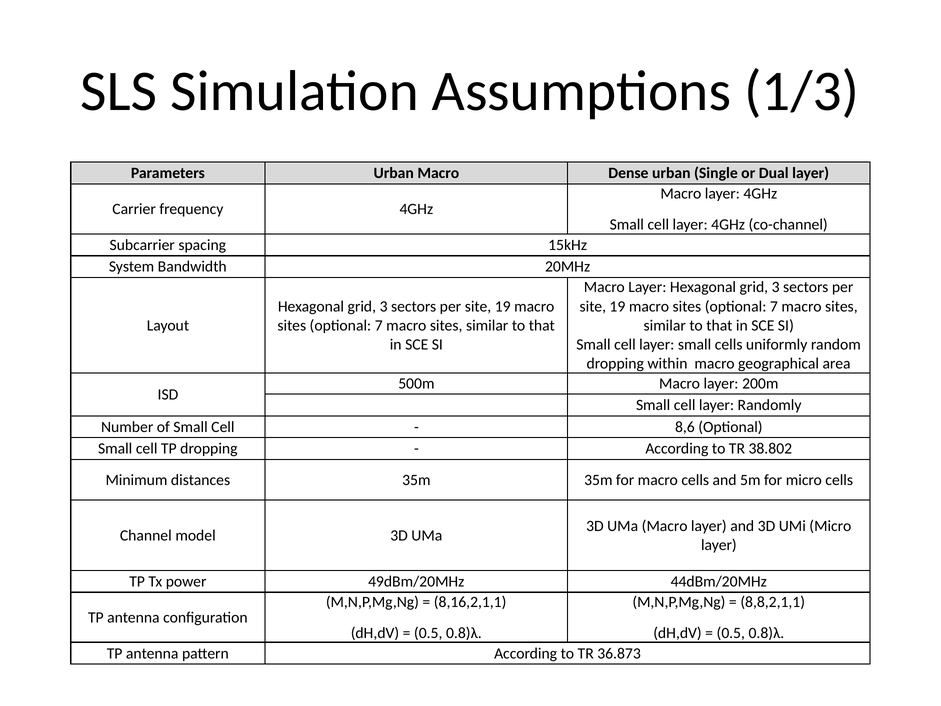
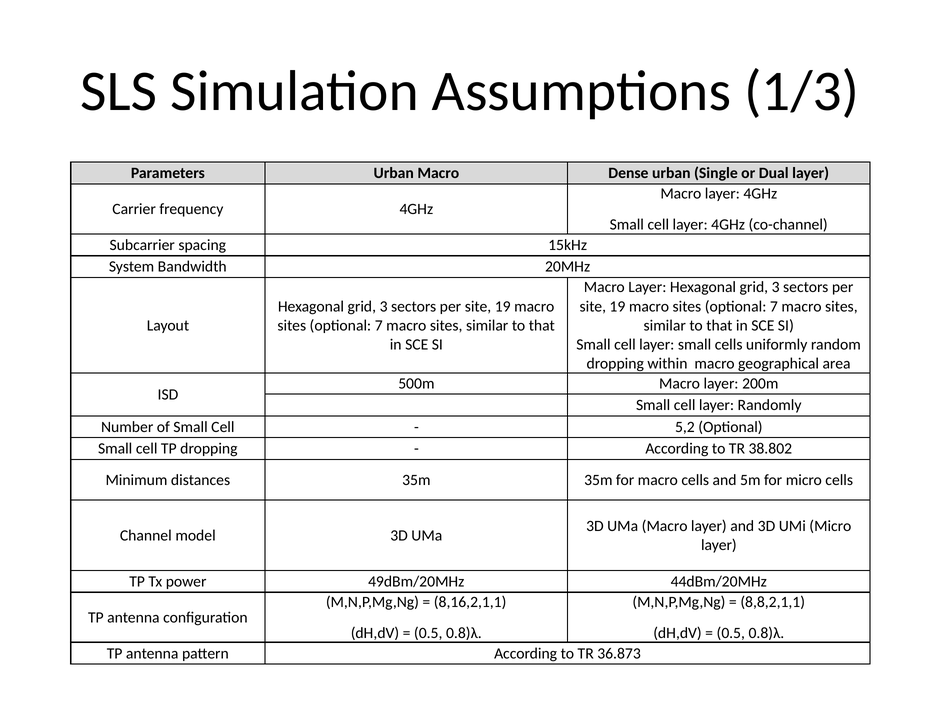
8,6: 8,6 -> 5,2 (685, 427)
